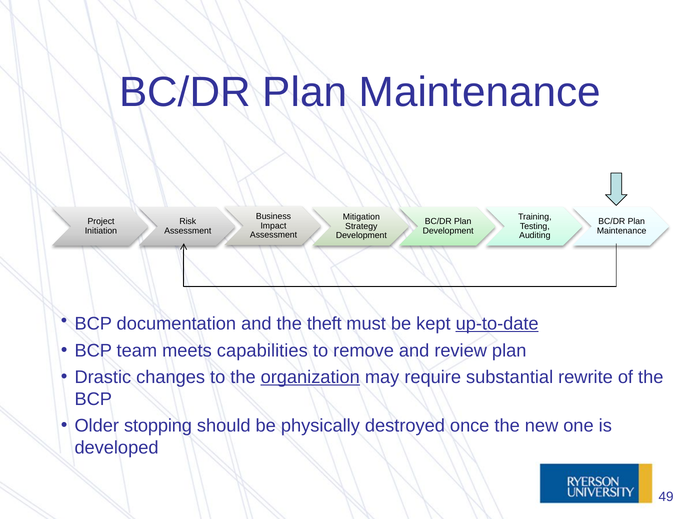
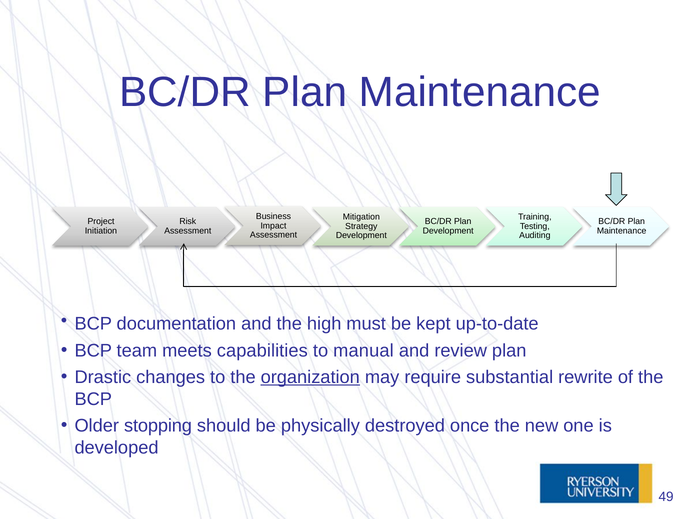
theft: theft -> high (324, 324)
up-to-date underline: present -> none (497, 324)
remove: remove -> manual (364, 351)
